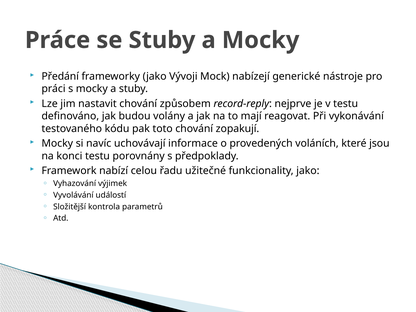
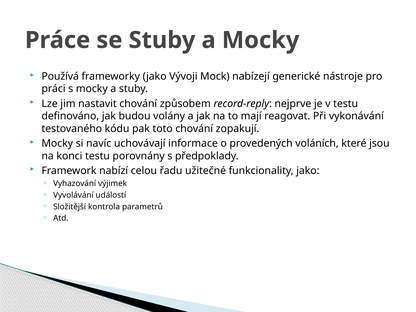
Předání: Předání -> Používá (60, 76)
